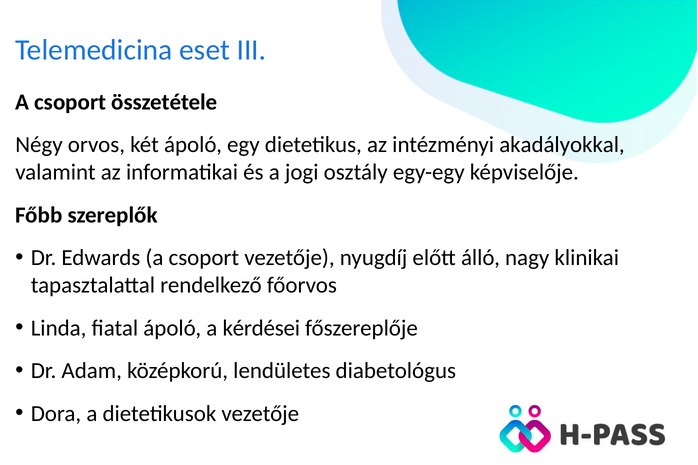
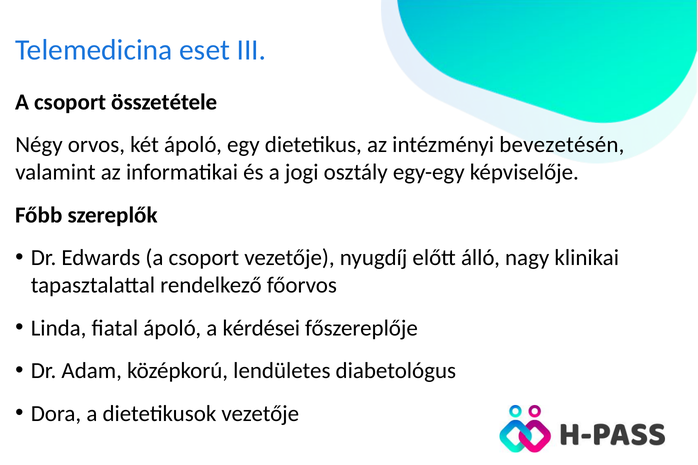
akadályokkal: akadályokkal -> bevezetésén (562, 145)
